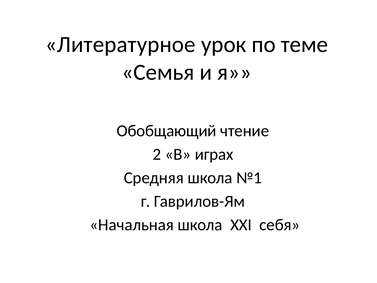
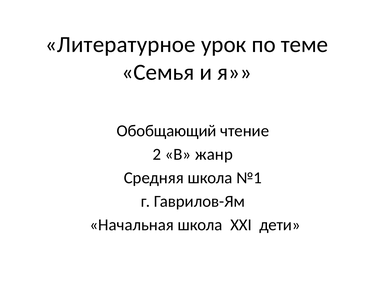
играх: играх -> жанр (214, 154)
себя: себя -> дети (280, 225)
